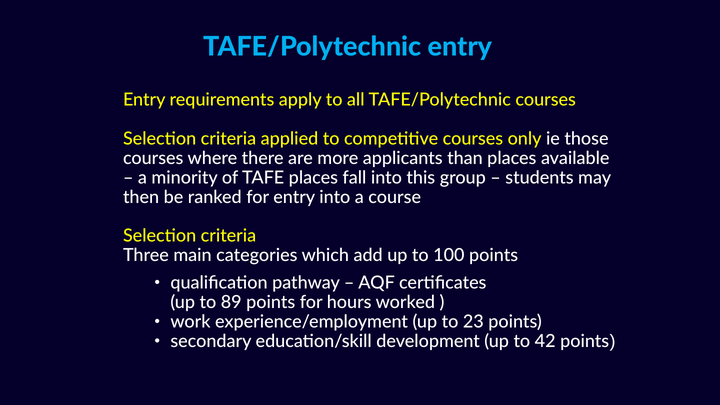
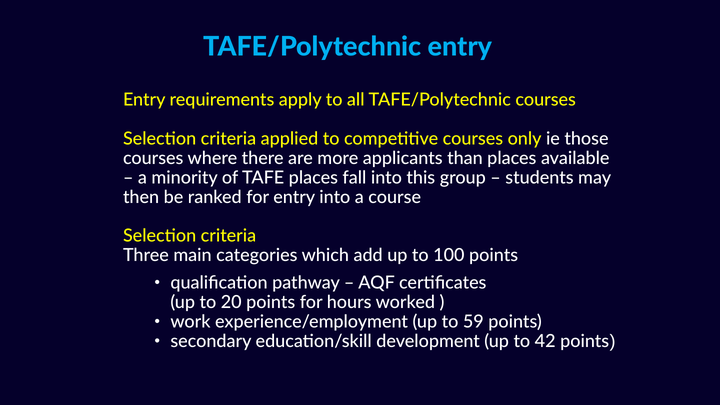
89: 89 -> 20 (231, 302)
23: 23 -> 59 (473, 322)
